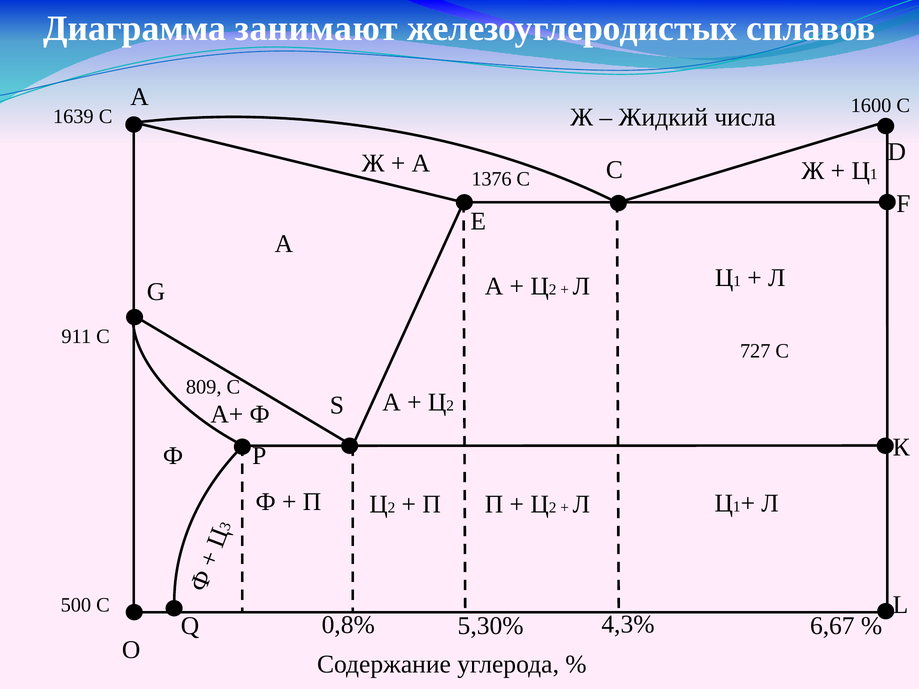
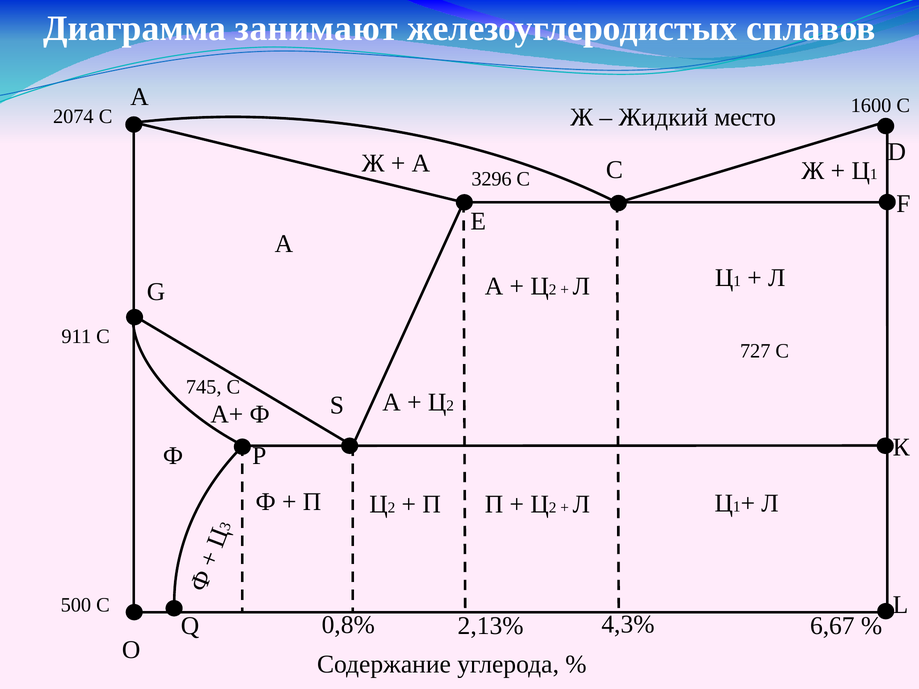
числа: числа -> место (745, 118)
1639: 1639 -> 2074 (73, 117)
1376: 1376 -> 3296 (492, 179)
809: 809 -> 745 (204, 387)
5,30%: 5,30% -> 2,13% (491, 626)
